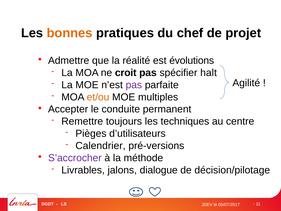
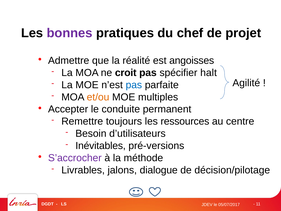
bonnes colour: orange -> purple (70, 33)
évolutions: évolutions -> angoisses (192, 60)
pas colour: purple -> blue (134, 85)
techniques: techniques -> ressources (185, 121)
Pièges: Pièges -> Besoin (91, 133)
Calendrier: Calendrier -> Inévitables (101, 146)
